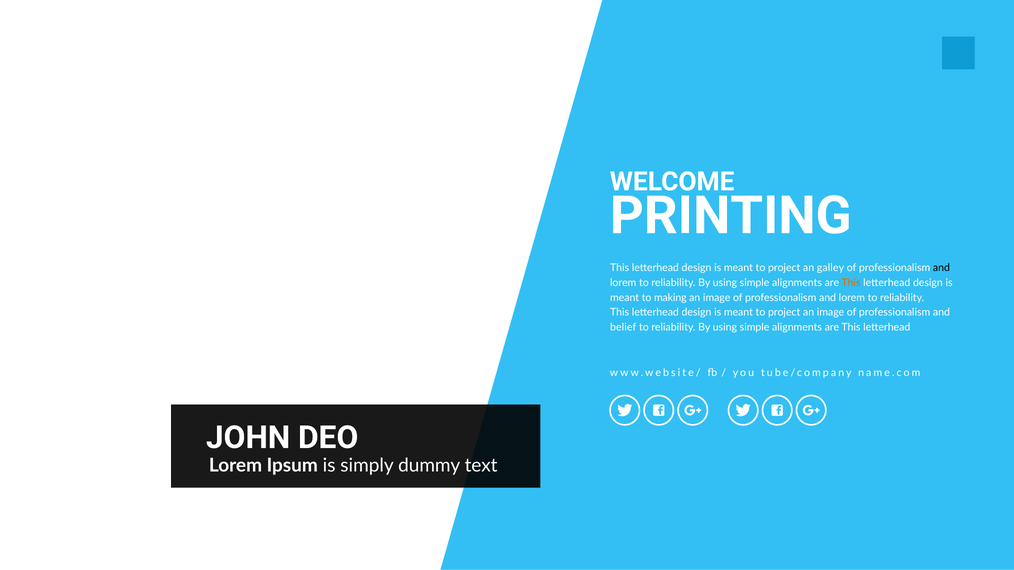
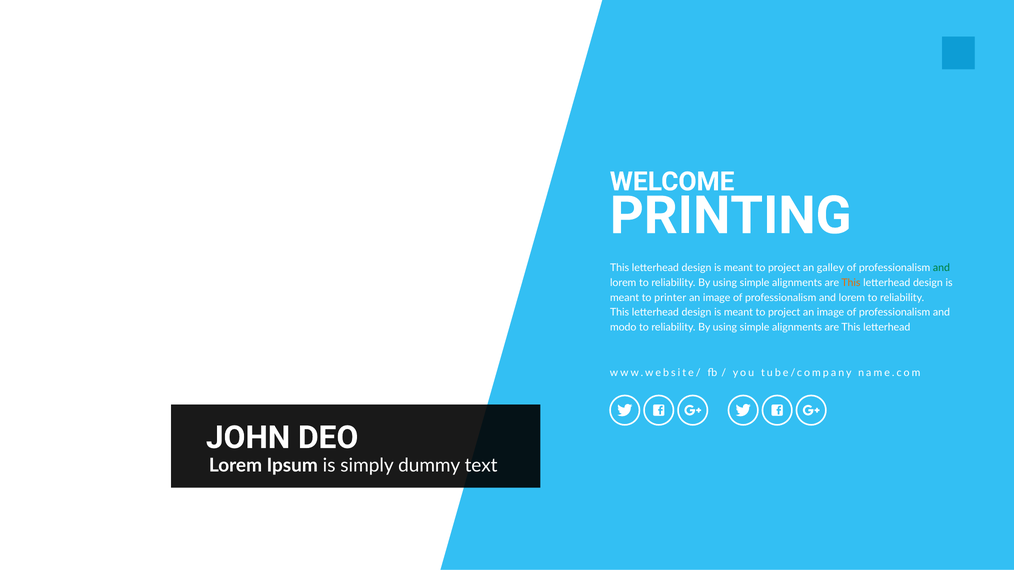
and colour: black -> green (941, 268)
making: making -> printer (670, 298)
belief: belief -> modo (623, 327)
